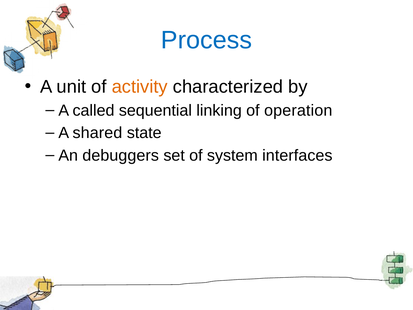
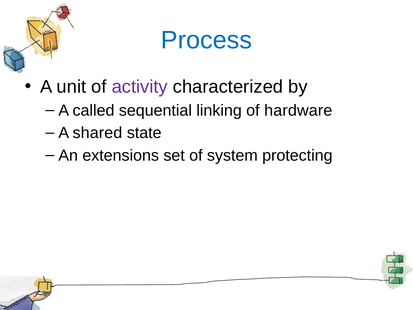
activity colour: orange -> purple (140, 87)
operation: operation -> hardware (298, 110)
debuggers: debuggers -> extensions (121, 155)
interfaces: interfaces -> protecting (297, 155)
